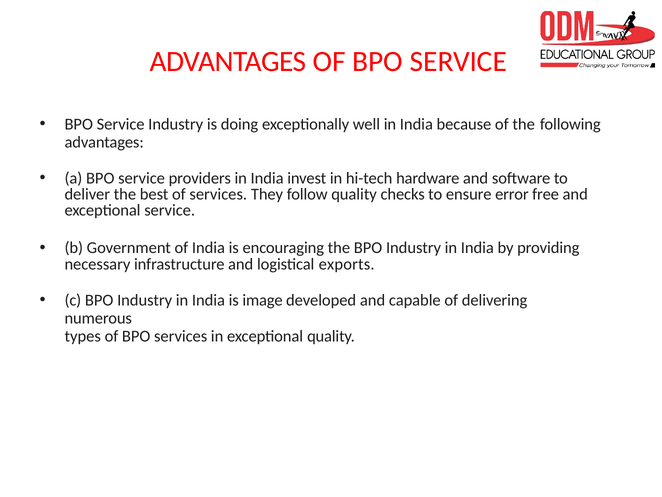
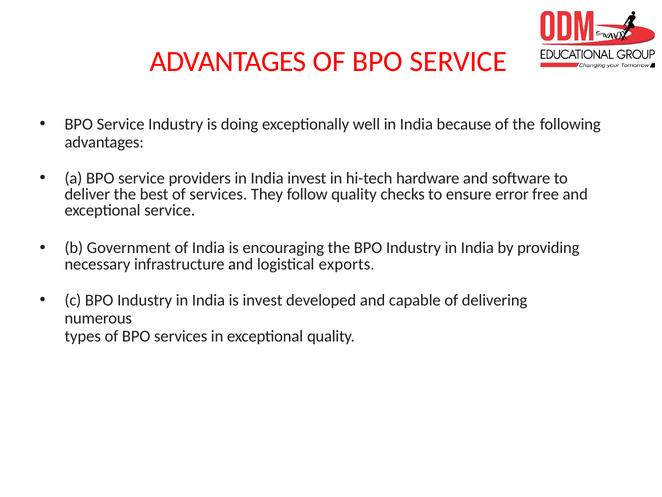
is image: image -> invest (263, 300)
